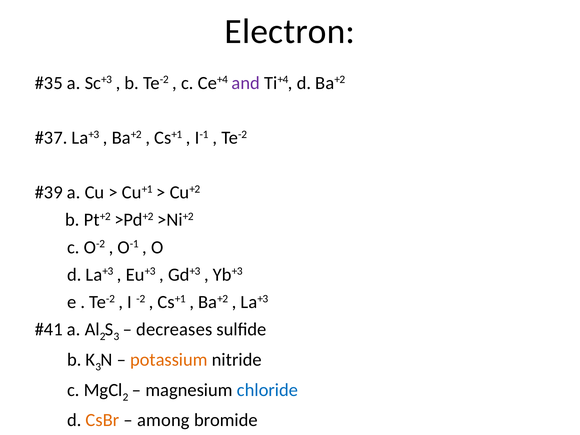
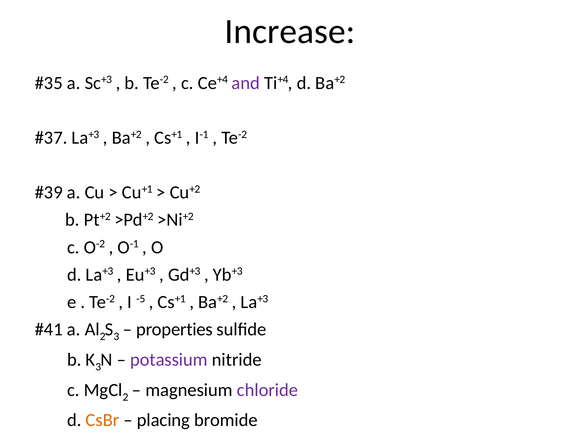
Electron: Electron -> Increase (290, 31)
-2: -2 -> -5 (141, 299)
decreases: decreases -> properties (174, 329)
potassium colour: orange -> purple (169, 360)
chloride colour: blue -> purple (268, 390)
among: among -> placing (163, 420)
